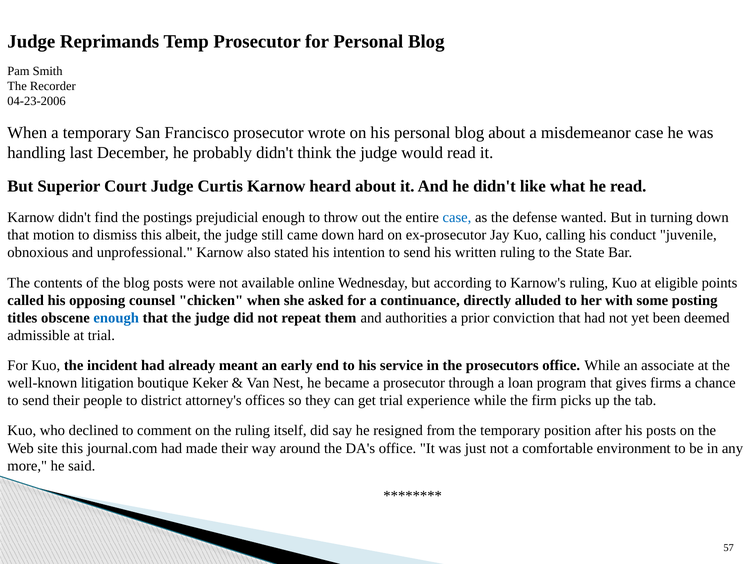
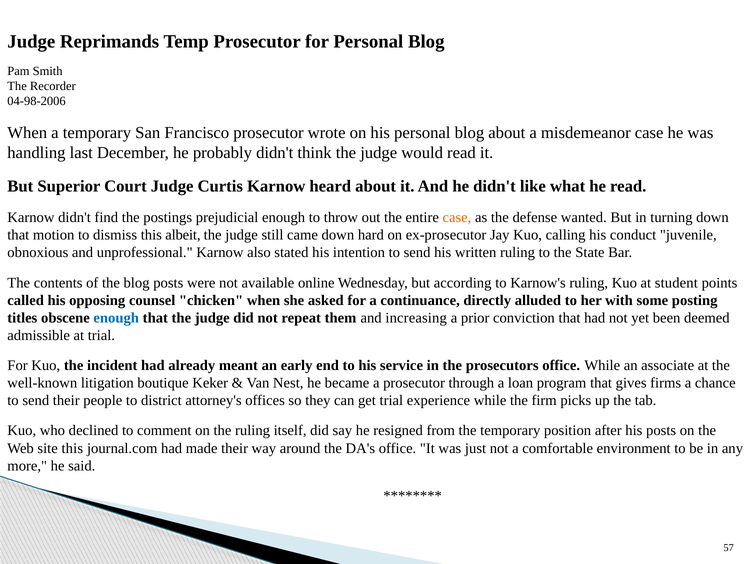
04-23-2006: 04-23-2006 -> 04-98-2006 (37, 101)
case colour: blue -> orange (457, 217)
eligible: eligible -> student (676, 283)
authorities: authorities -> increasing (416, 318)
